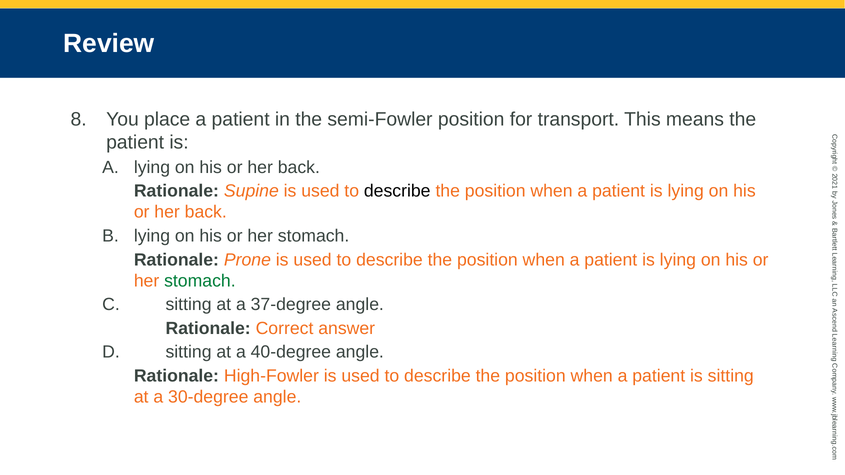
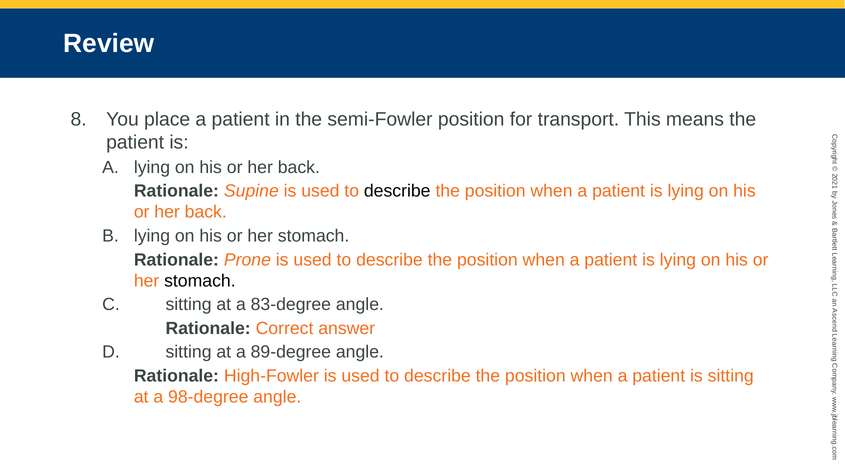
stomach colour: green -> black (200, 281)
37-degree: 37-degree -> 83-degree (291, 305)
40-degree: 40-degree -> 89-degree (291, 352)
30-degree: 30-degree -> 98-degree (208, 397)
